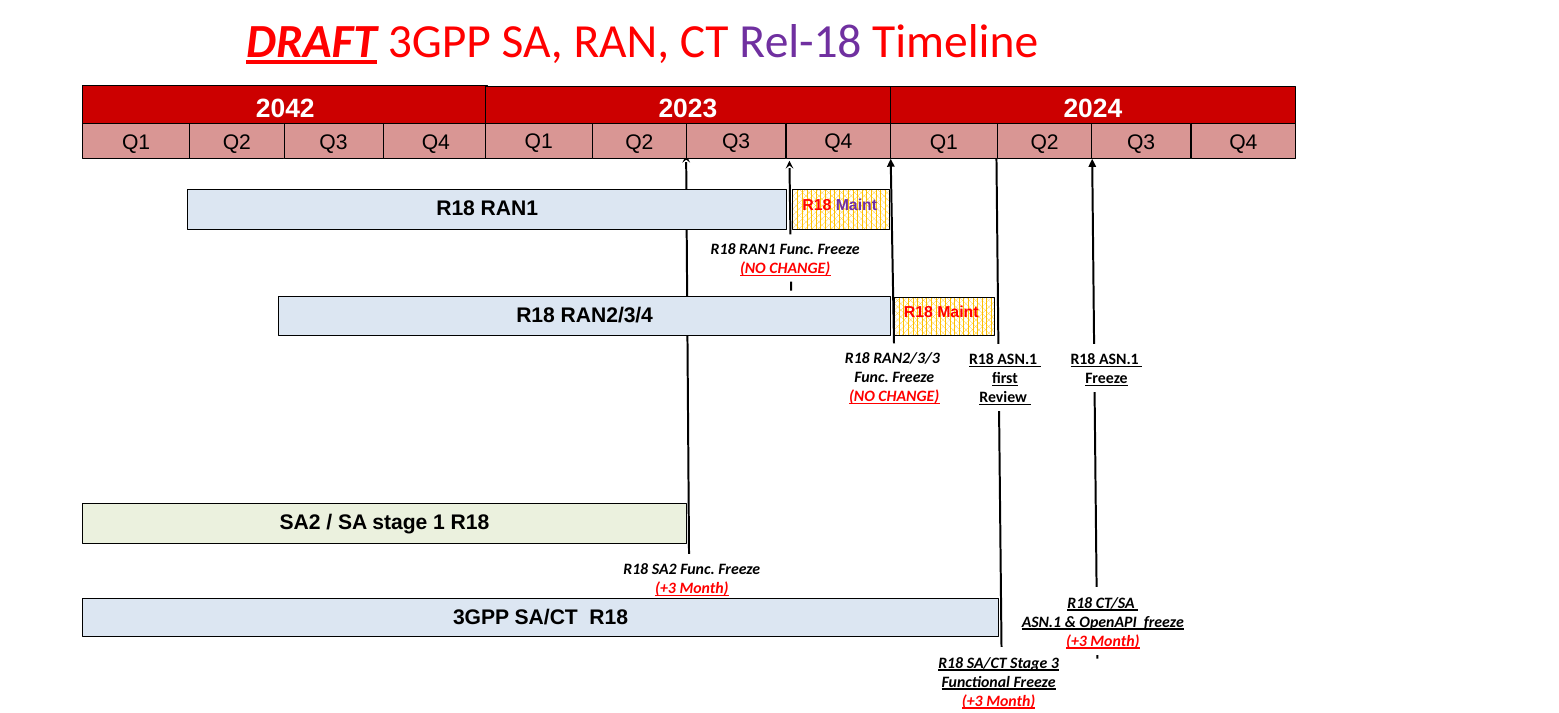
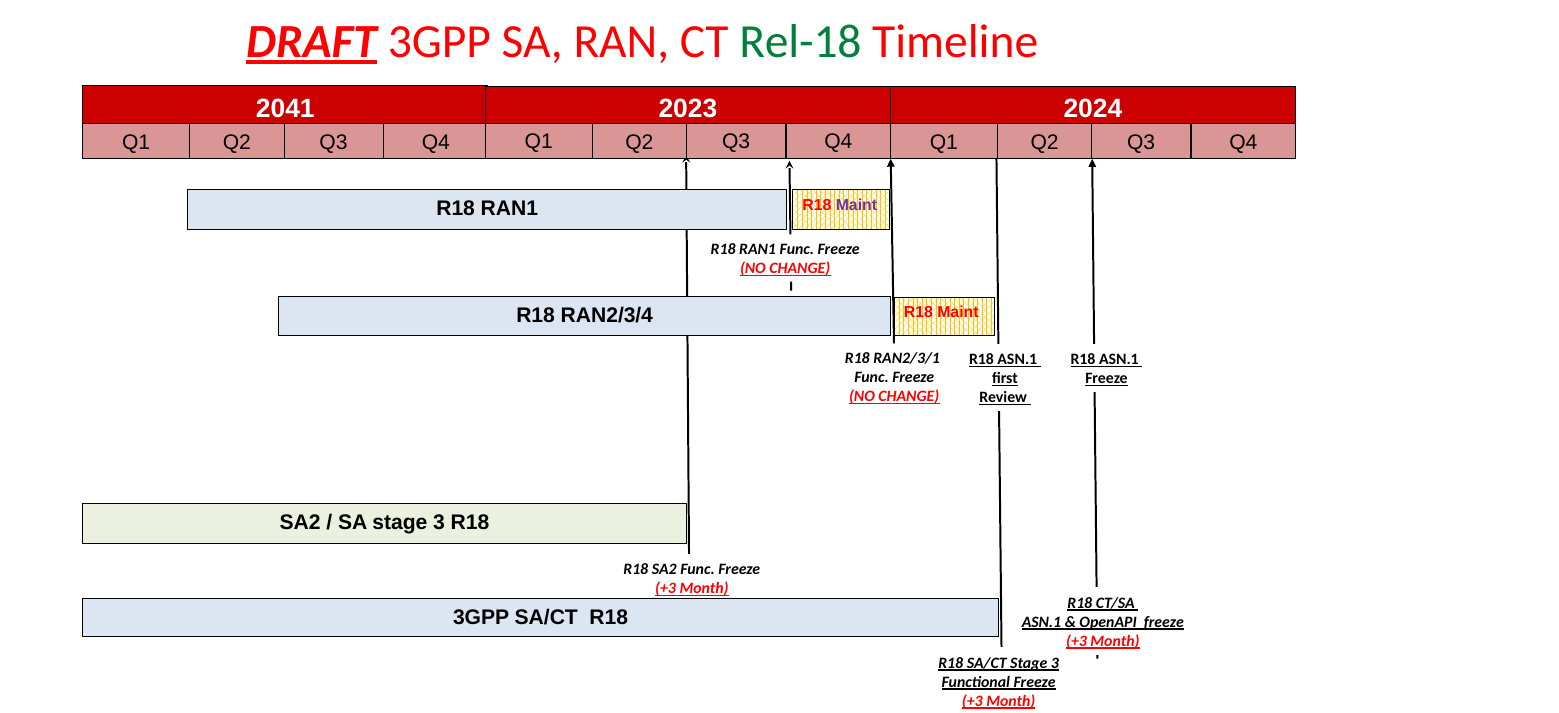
Rel-18 colour: purple -> green (800, 42)
2042: 2042 -> 2041 (285, 108)
RAN2/3/3: RAN2/3/3 -> RAN2/3/1 (907, 359)
SA stage 1: 1 -> 3 (439, 523)
